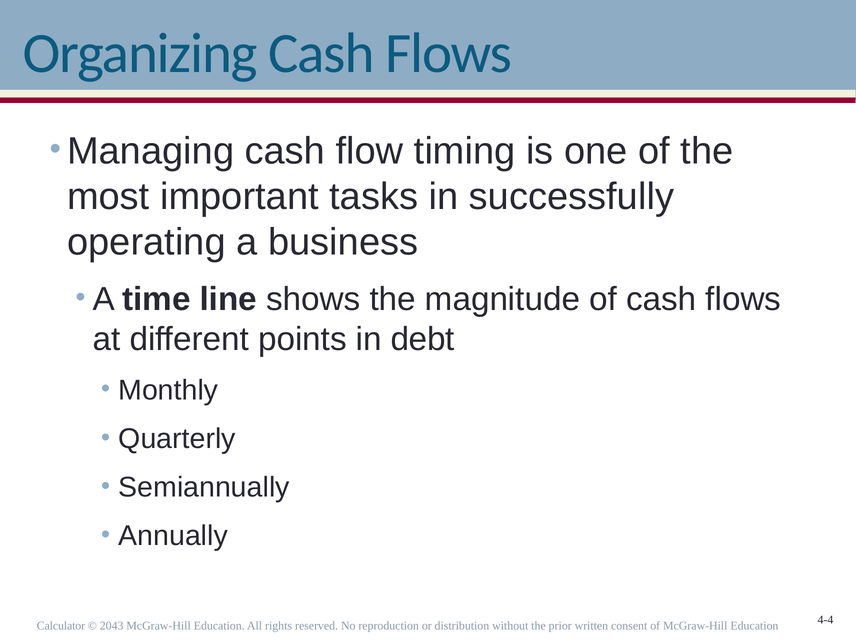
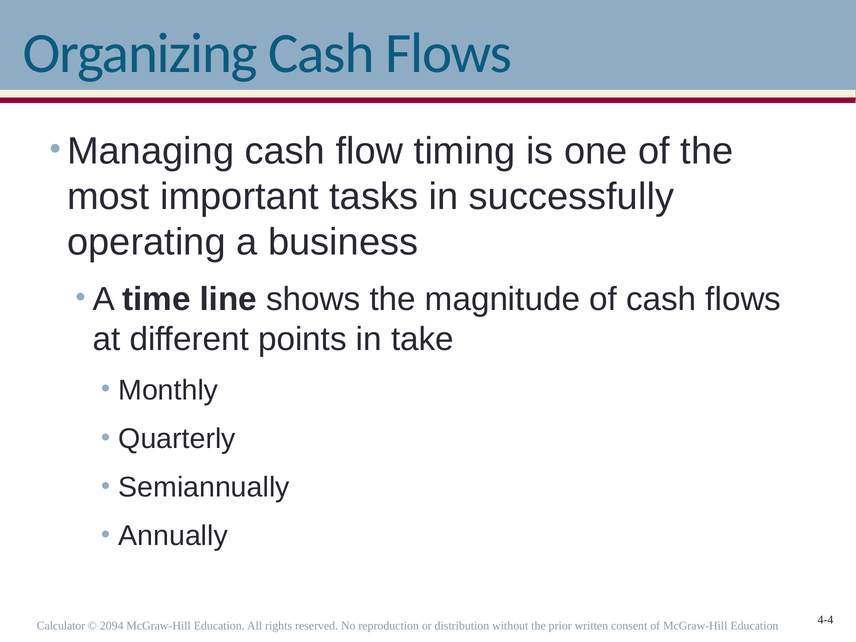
debt: debt -> take (422, 339)
2043: 2043 -> 2094 (112, 626)
